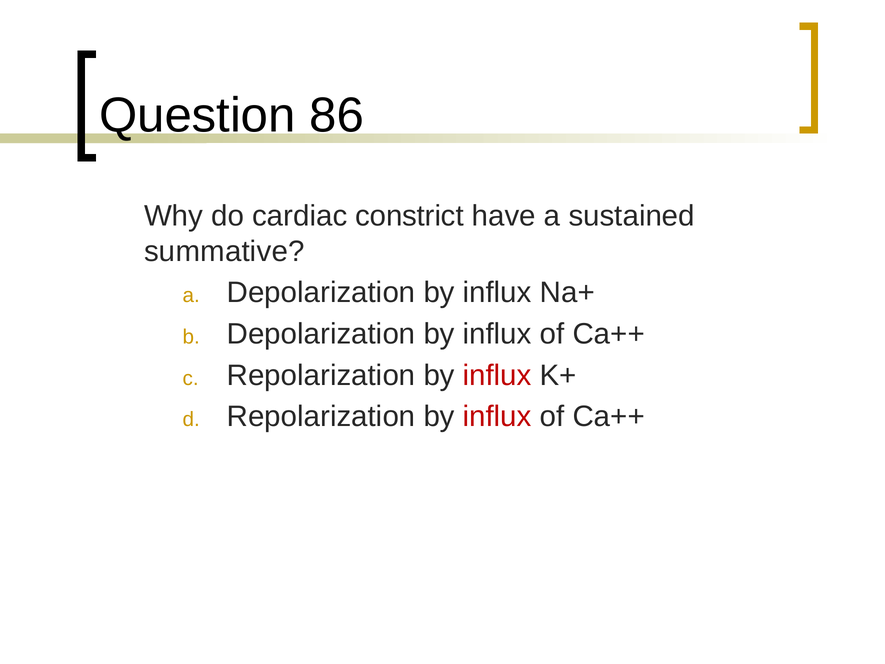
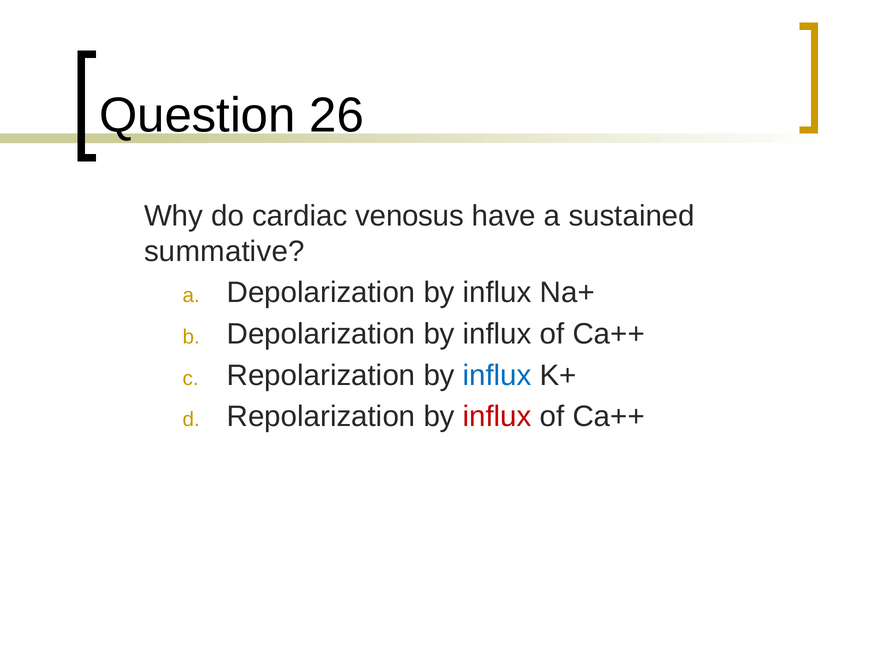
86: 86 -> 26 (337, 116)
constrict: constrict -> venosus (410, 216)
influx colour: red -> blue (497, 375)
